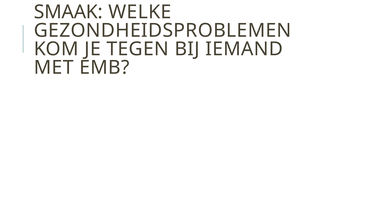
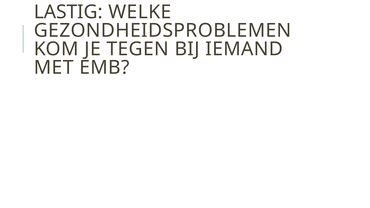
SMAAK: SMAAK -> LASTIG (68, 12)
